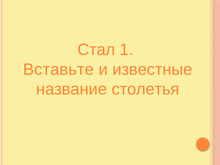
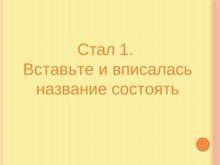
известные: известные -> вписалась (152, 69)
столетья: столетья -> состоять (145, 89)
